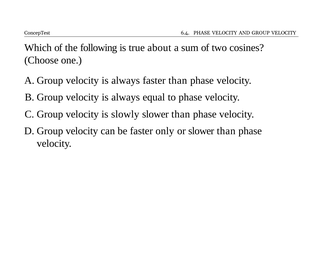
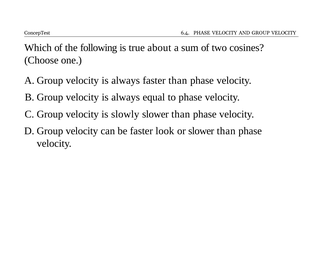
only: only -> look (165, 131)
